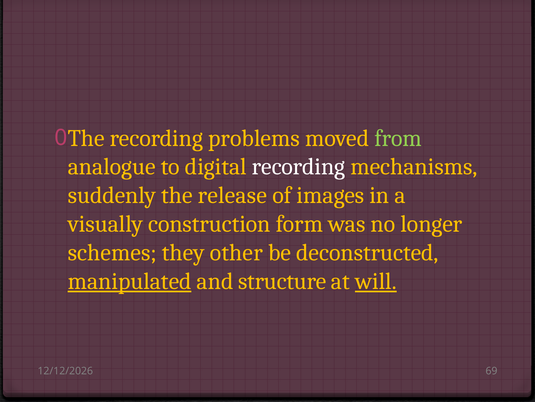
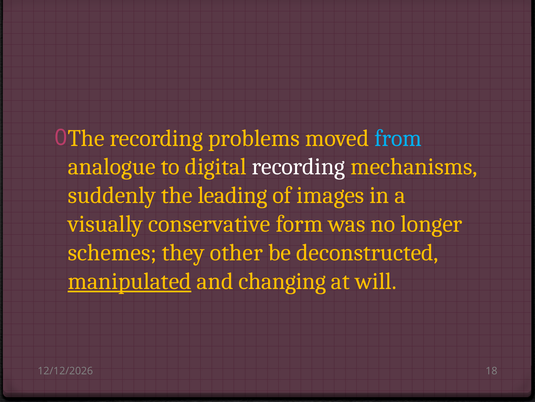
from colour: light green -> light blue (398, 138)
release: release -> leading (233, 195)
construction: construction -> conservative (209, 224)
structure: structure -> changing (282, 281)
will underline: present -> none (376, 281)
69: 69 -> 18 (491, 370)
